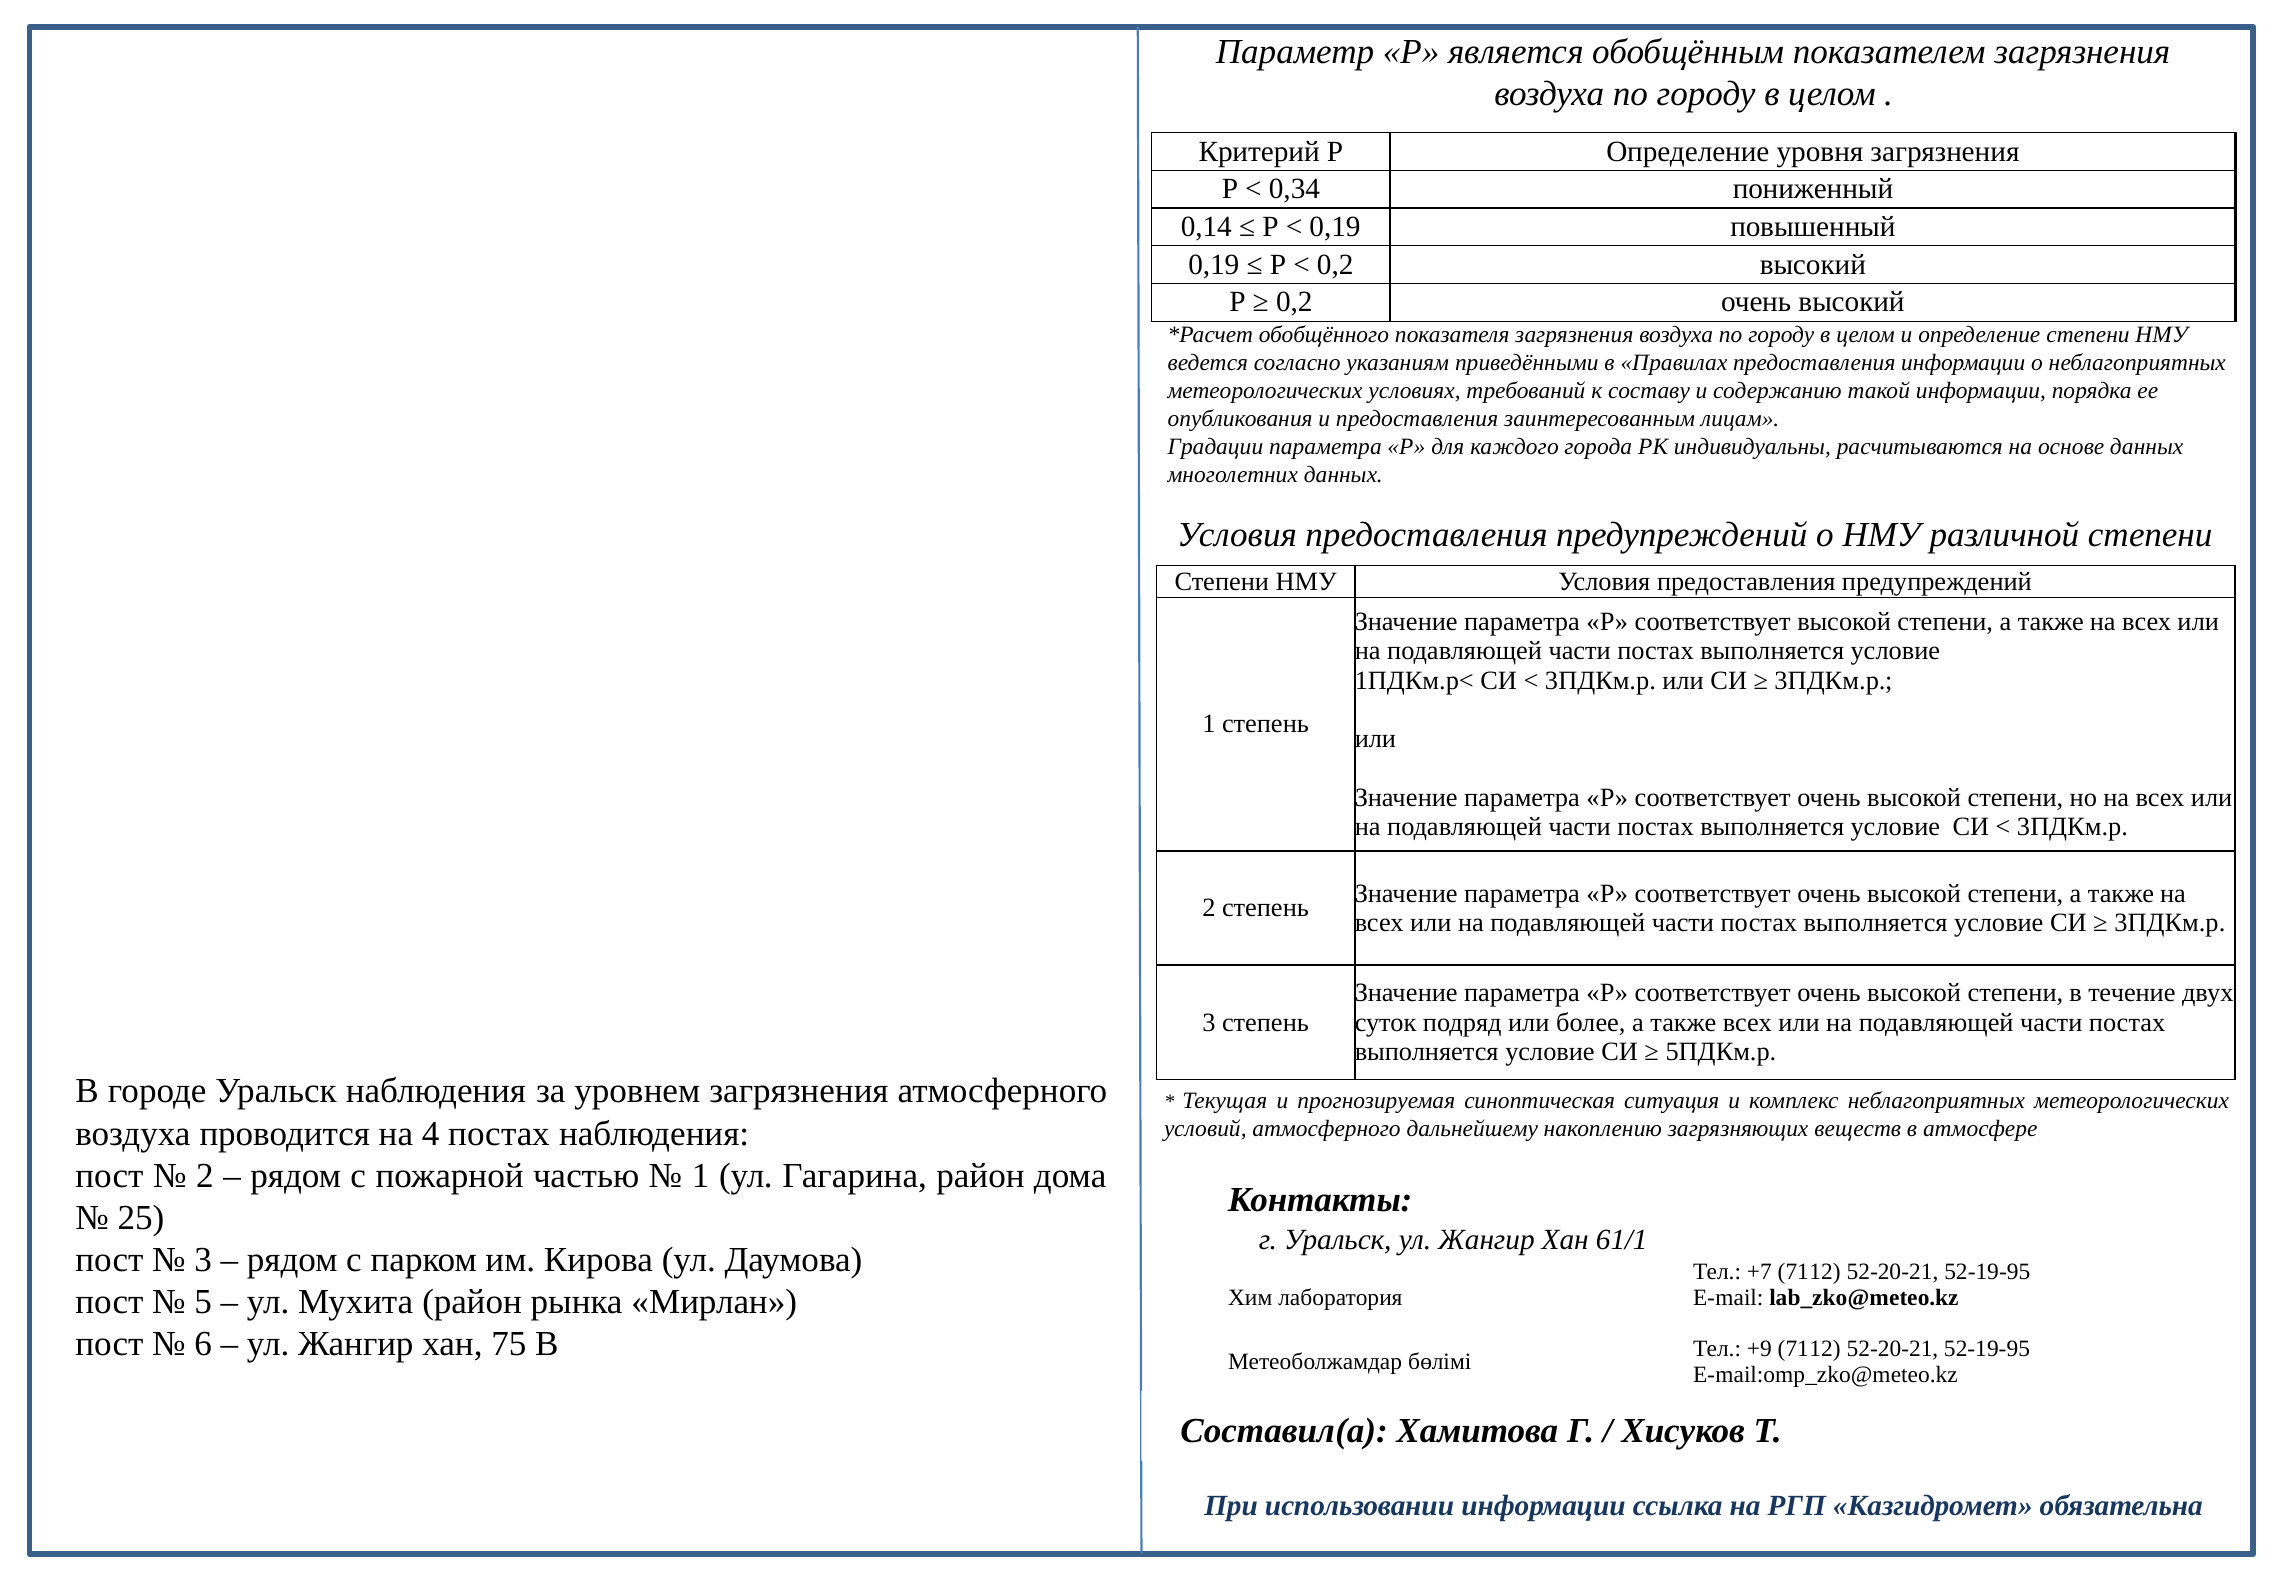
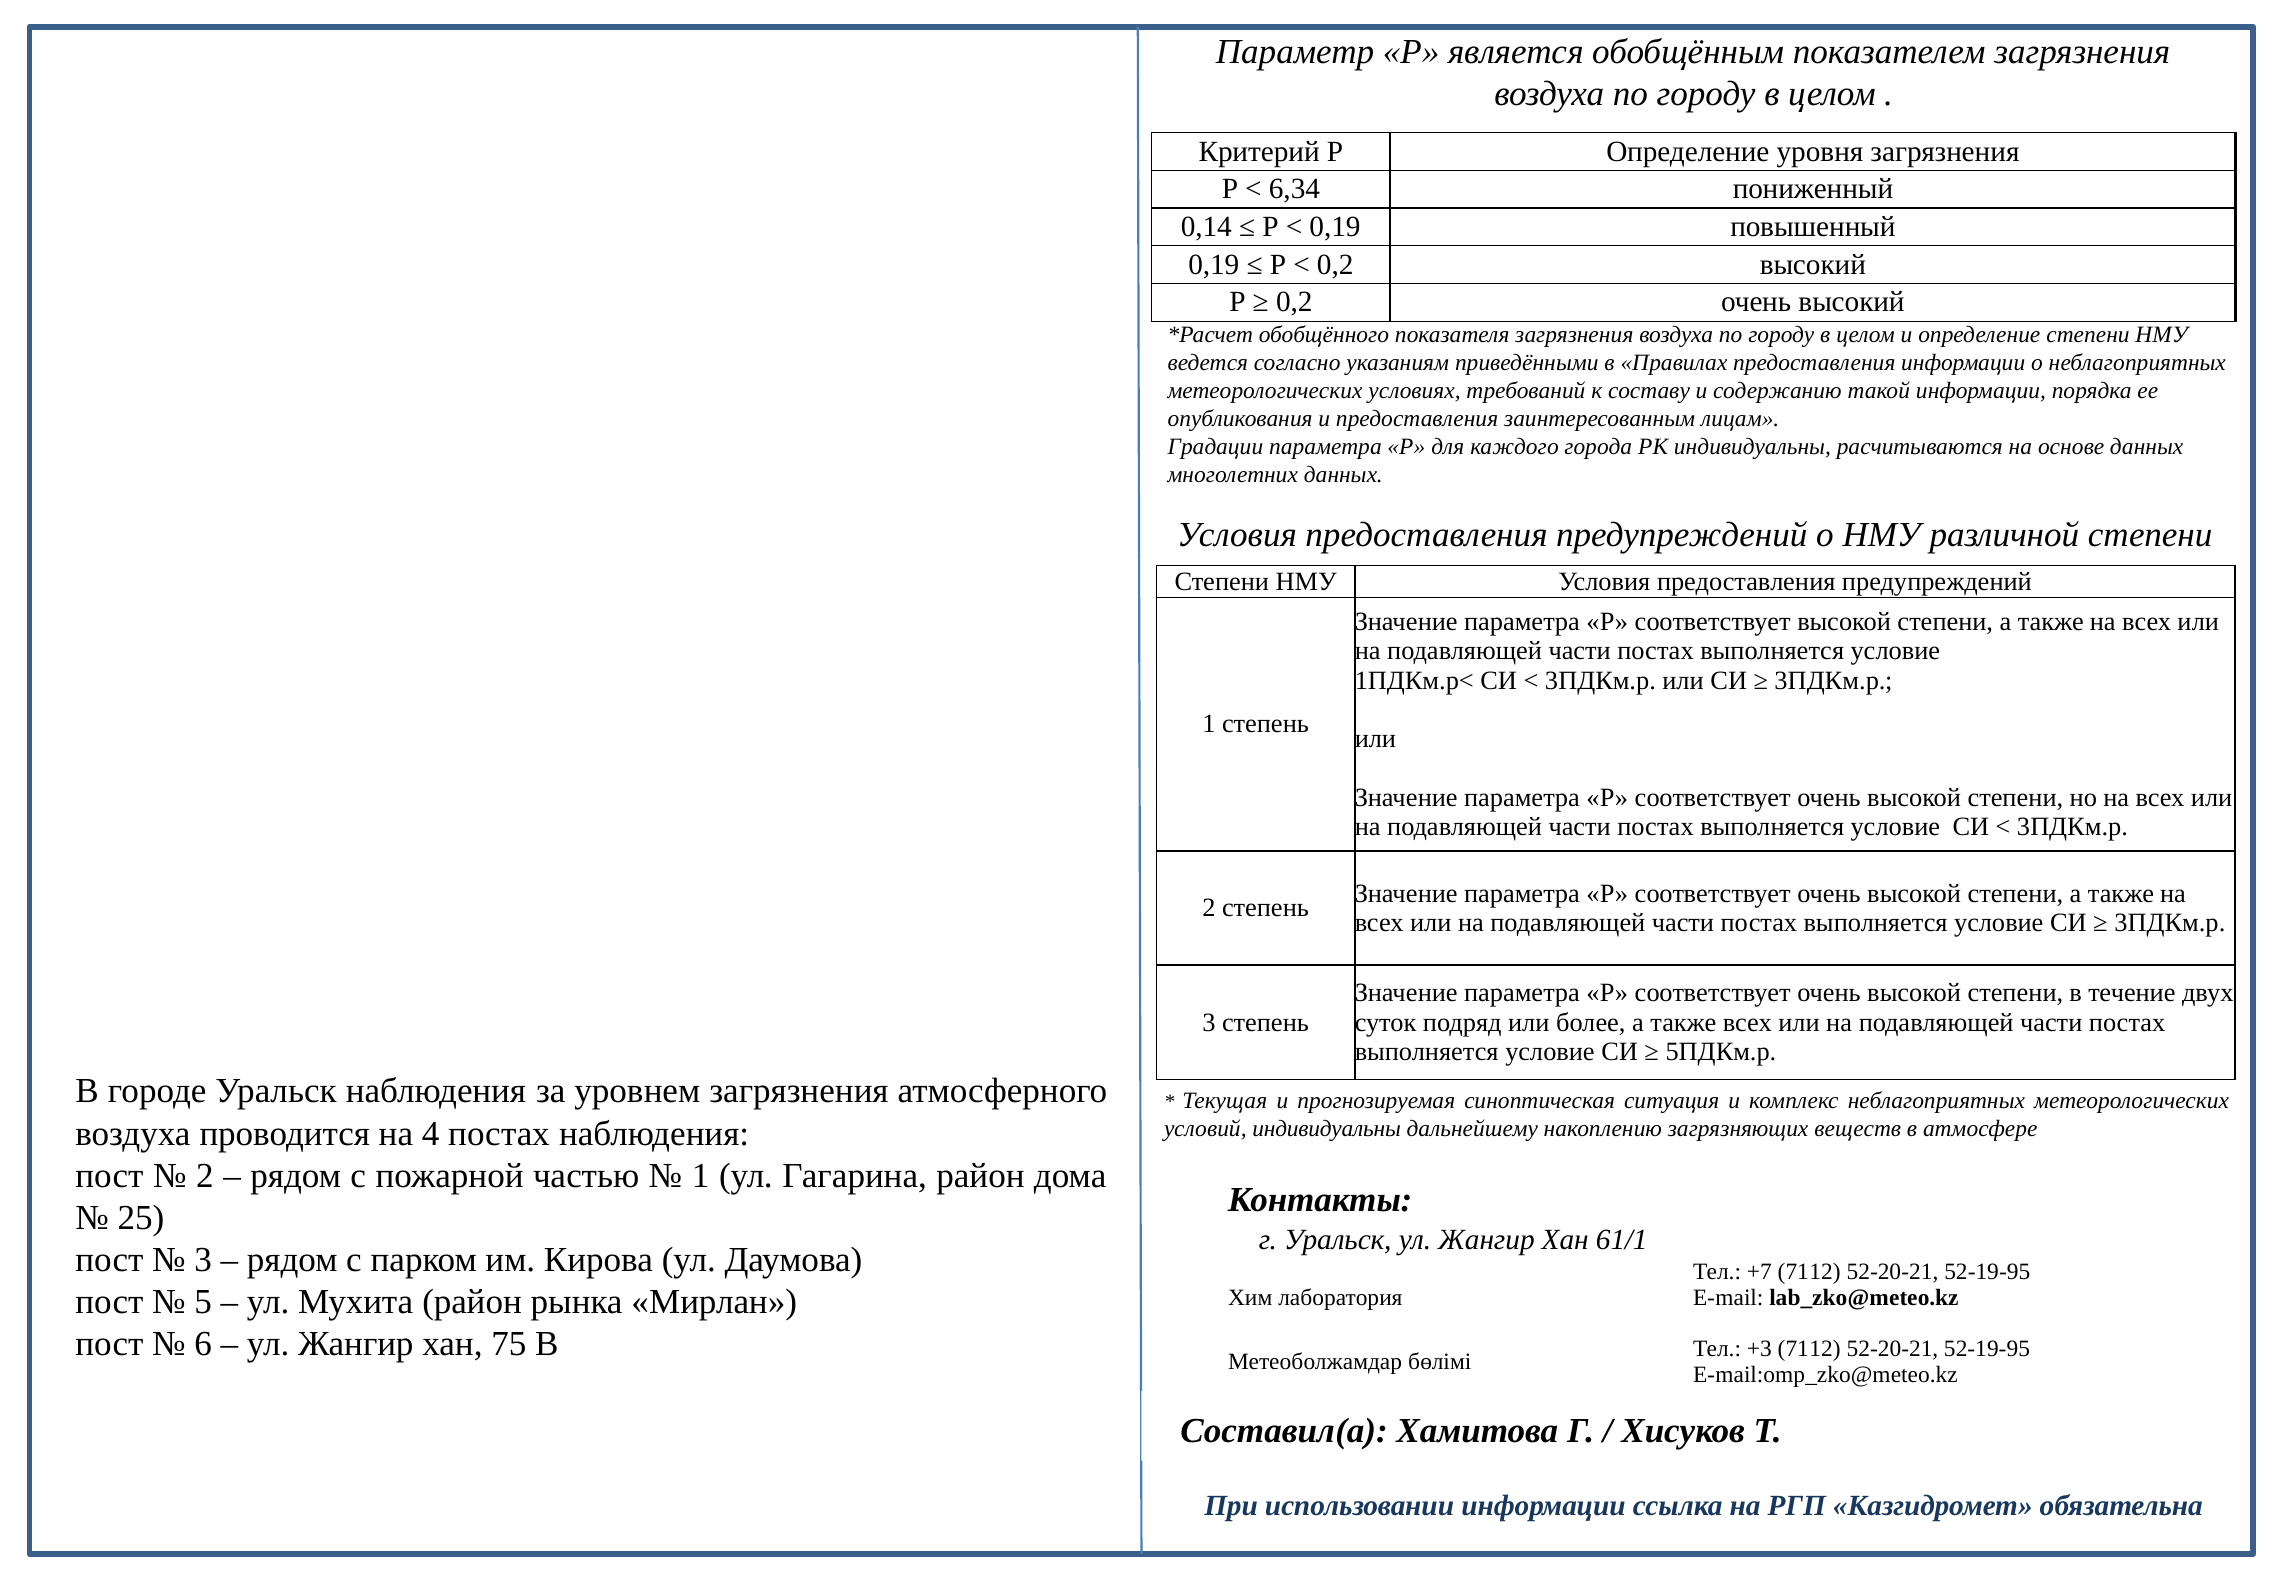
0,34: 0,34 -> 6,34 (1294, 189)
условий атмосферного: атмосферного -> индивидуальны (1327, 1129)
+9: +9 -> +3 (1759, 1349)
